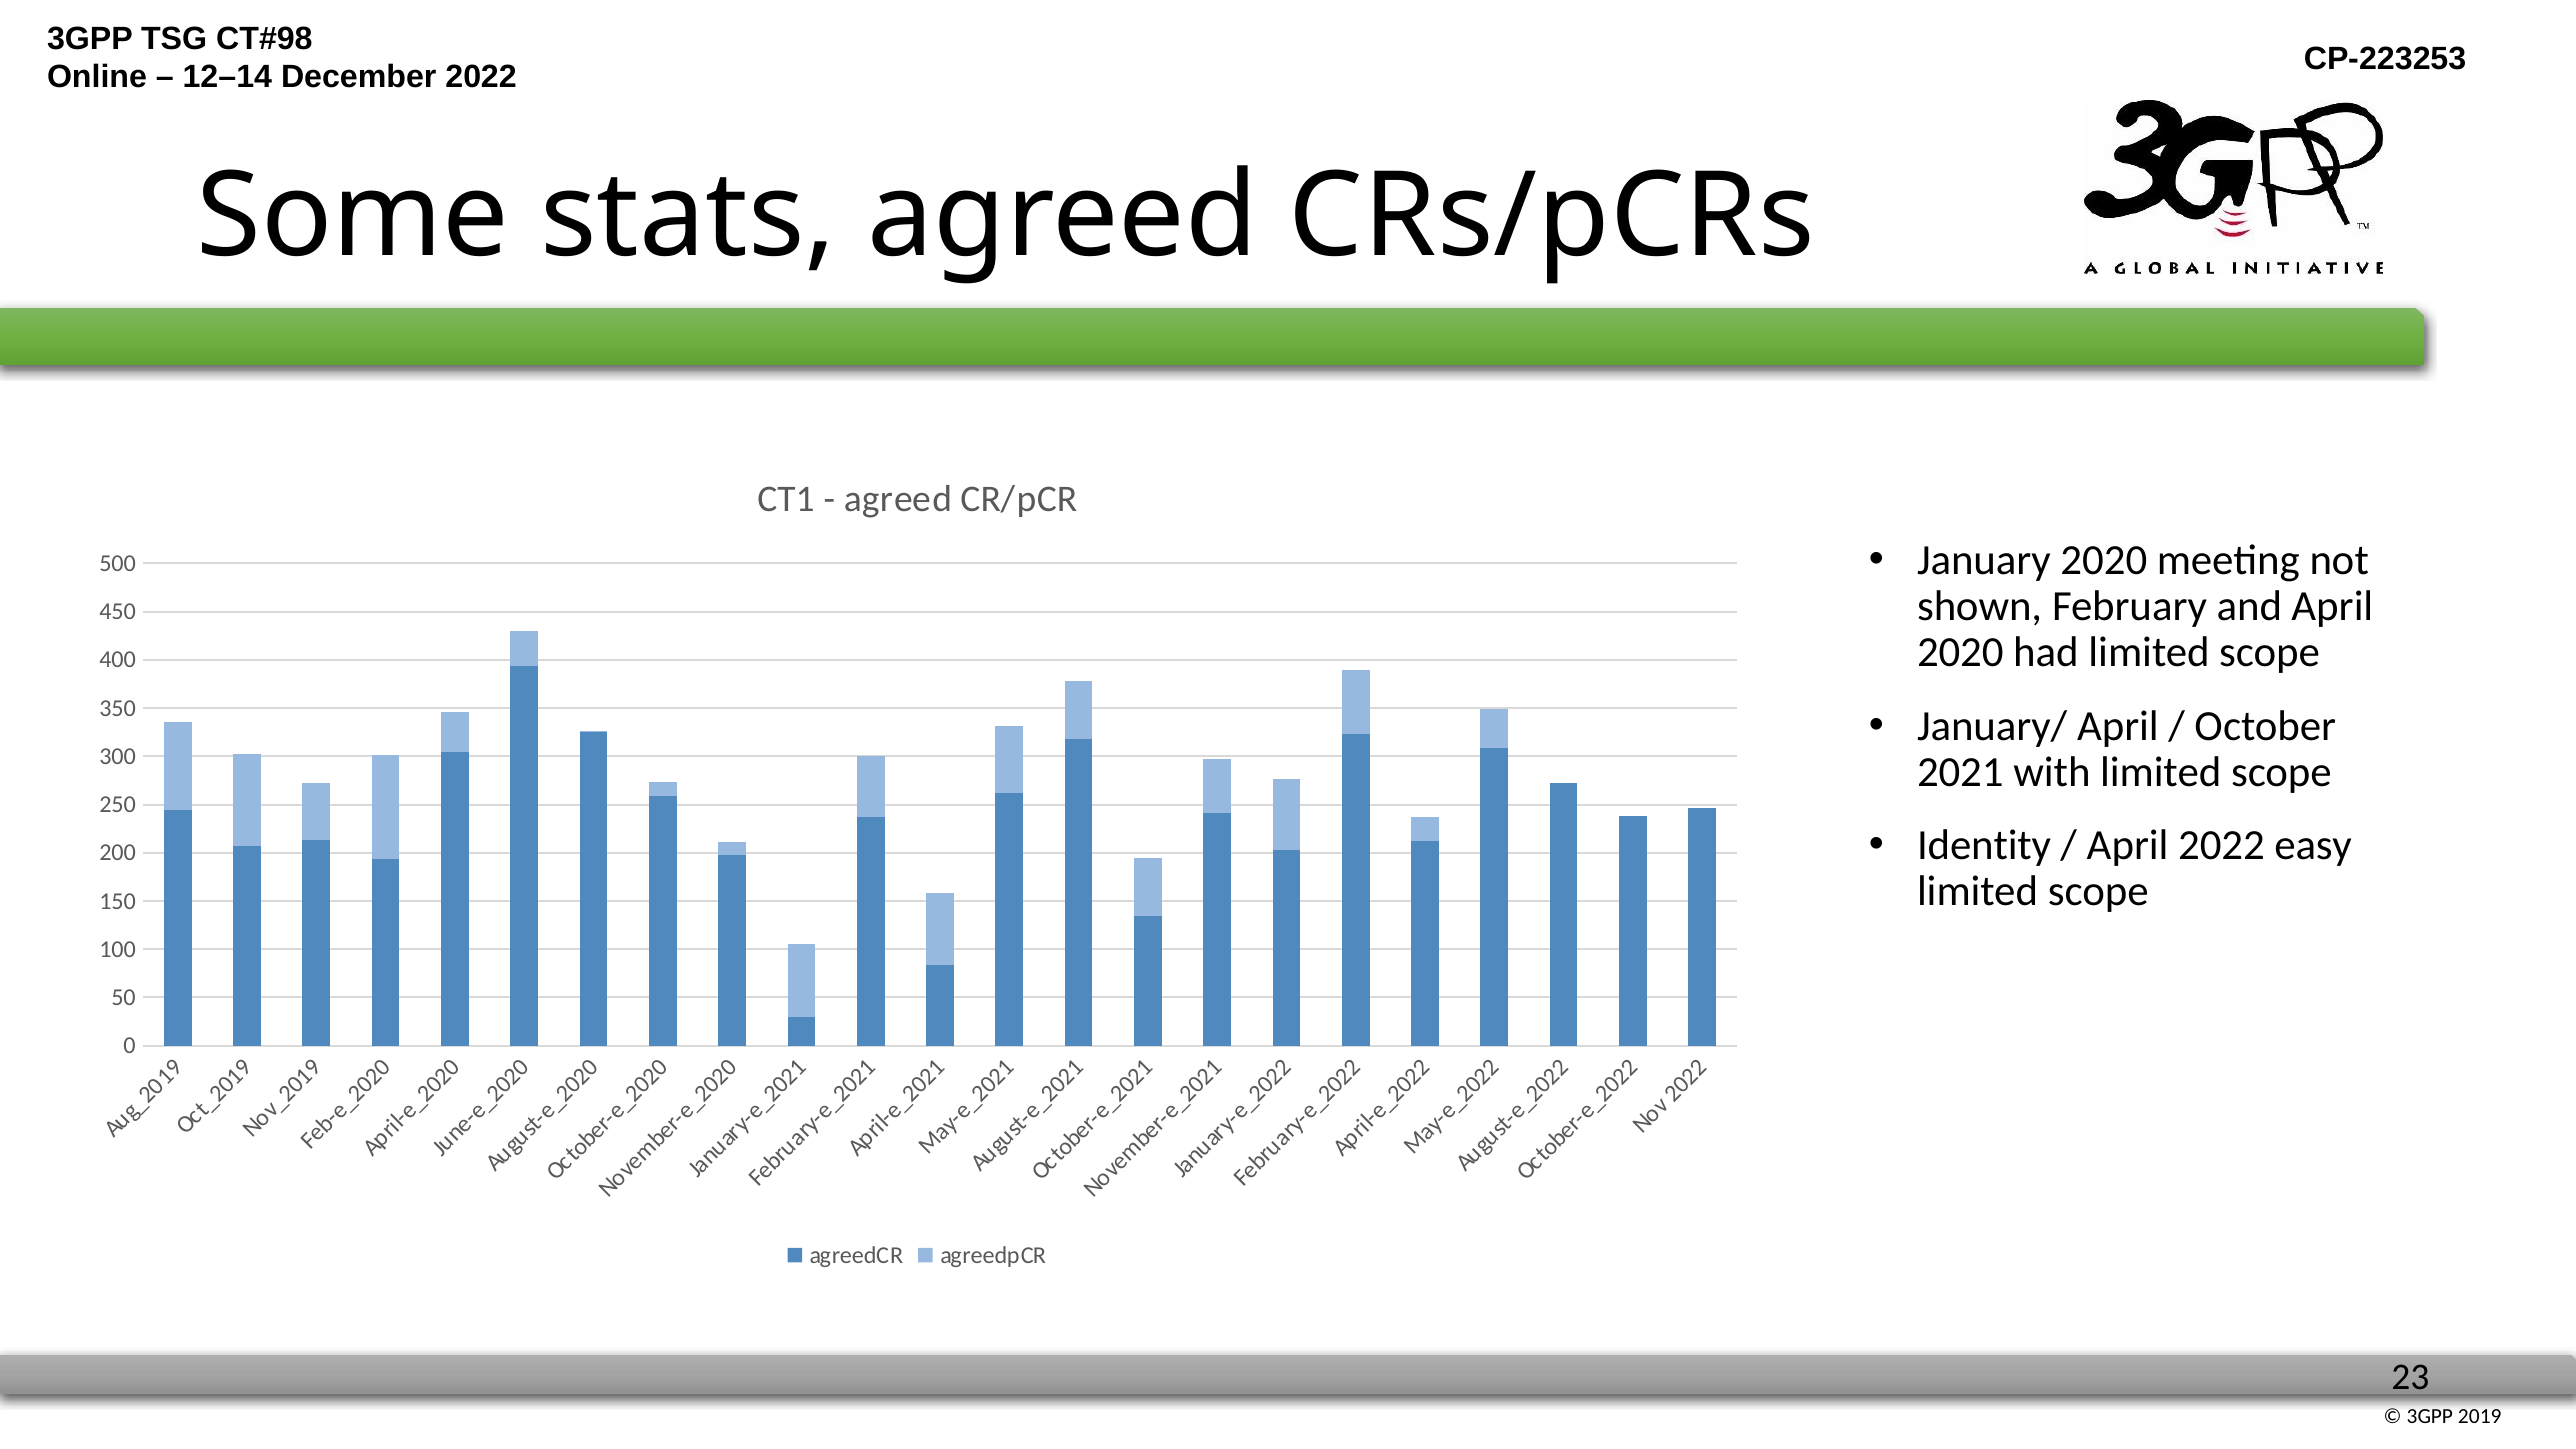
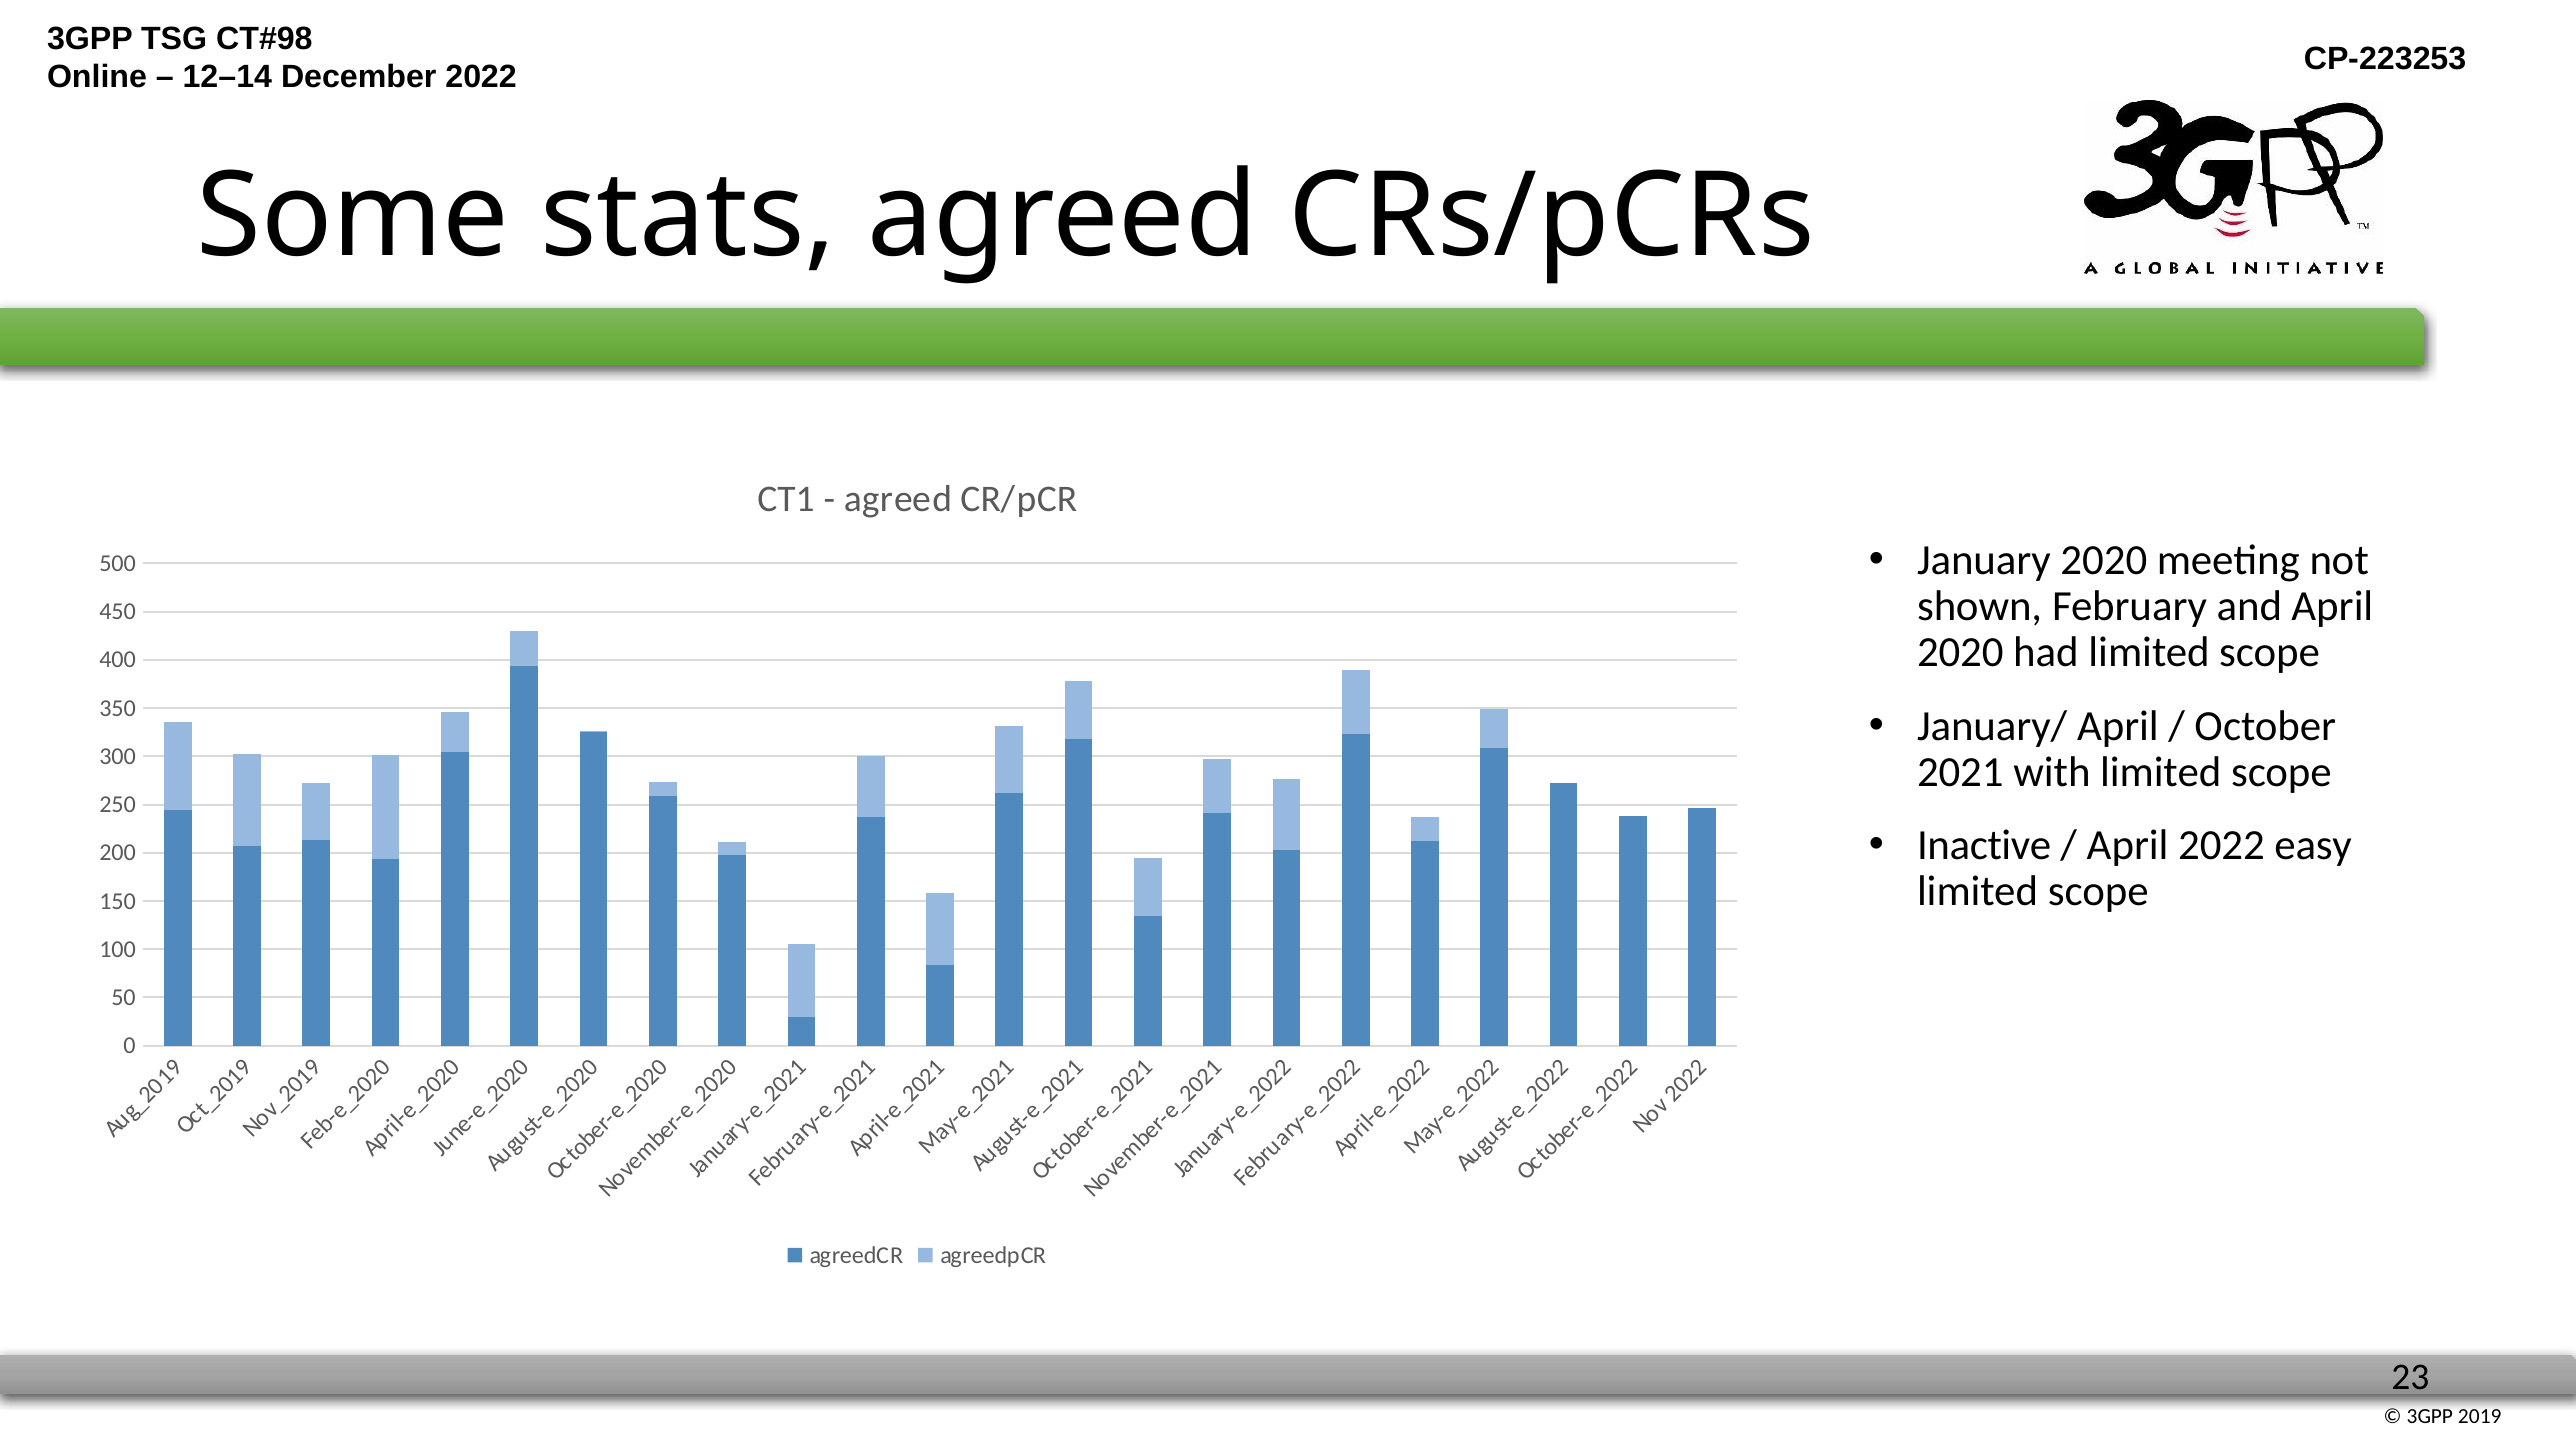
Identity: Identity -> Inactive (1984, 845)
